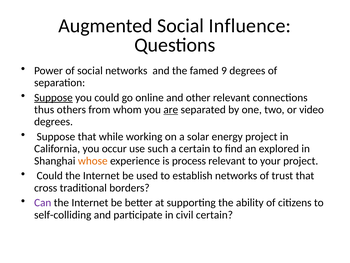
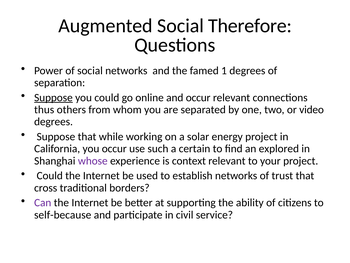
Influence: Influence -> Therefore (250, 26)
9: 9 -> 1 (224, 70)
and other: other -> occur (198, 97)
are underline: present -> none (171, 109)
whose colour: orange -> purple (93, 161)
process: process -> context (189, 161)
self-colliding: self-colliding -> self-because (63, 214)
civil certain: certain -> service (214, 214)
